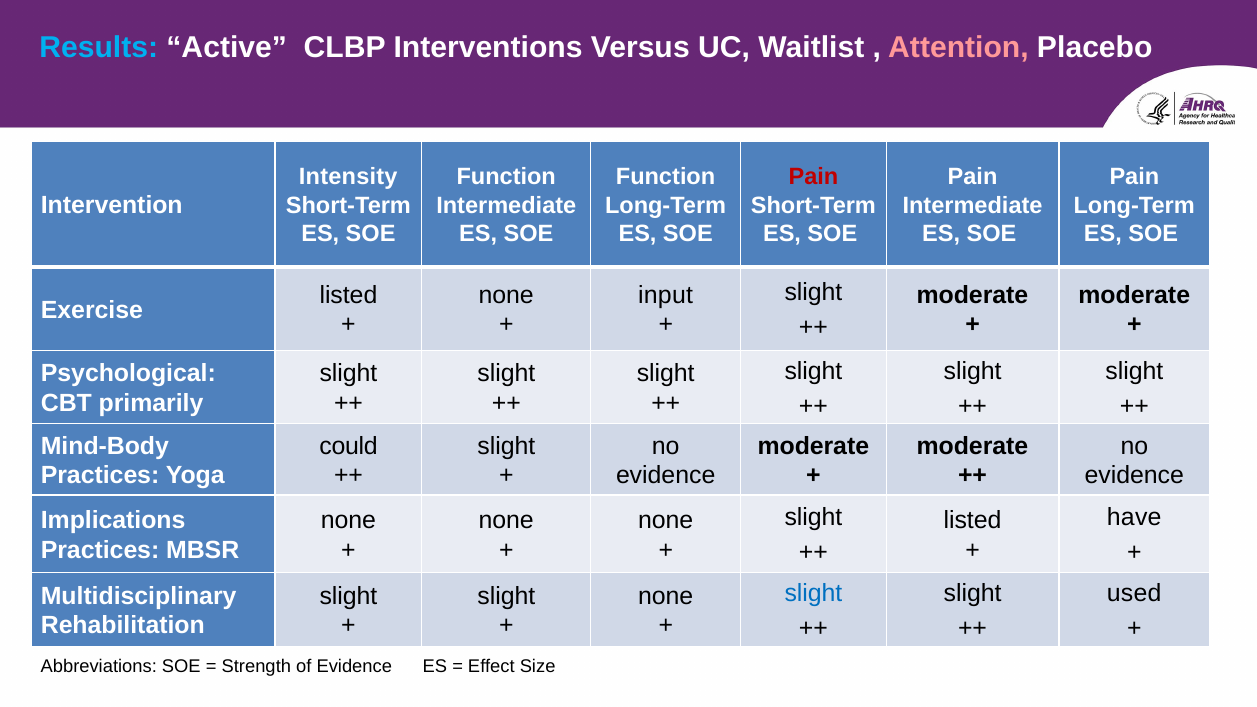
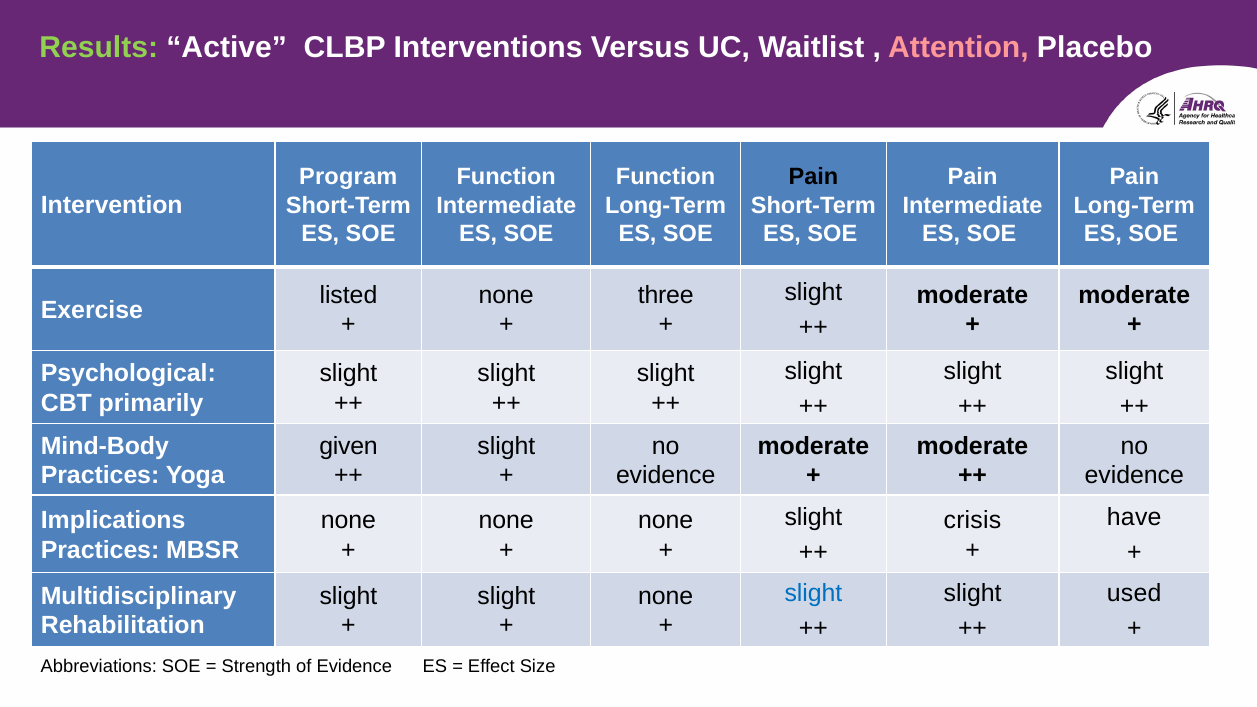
Results colour: light blue -> light green (99, 48)
Intensity: Intensity -> Program (348, 177)
Pain colour: red -> black (813, 177)
input: input -> three (666, 295)
could: could -> given (349, 446)
listed: listed -> crisis (972, 520)
